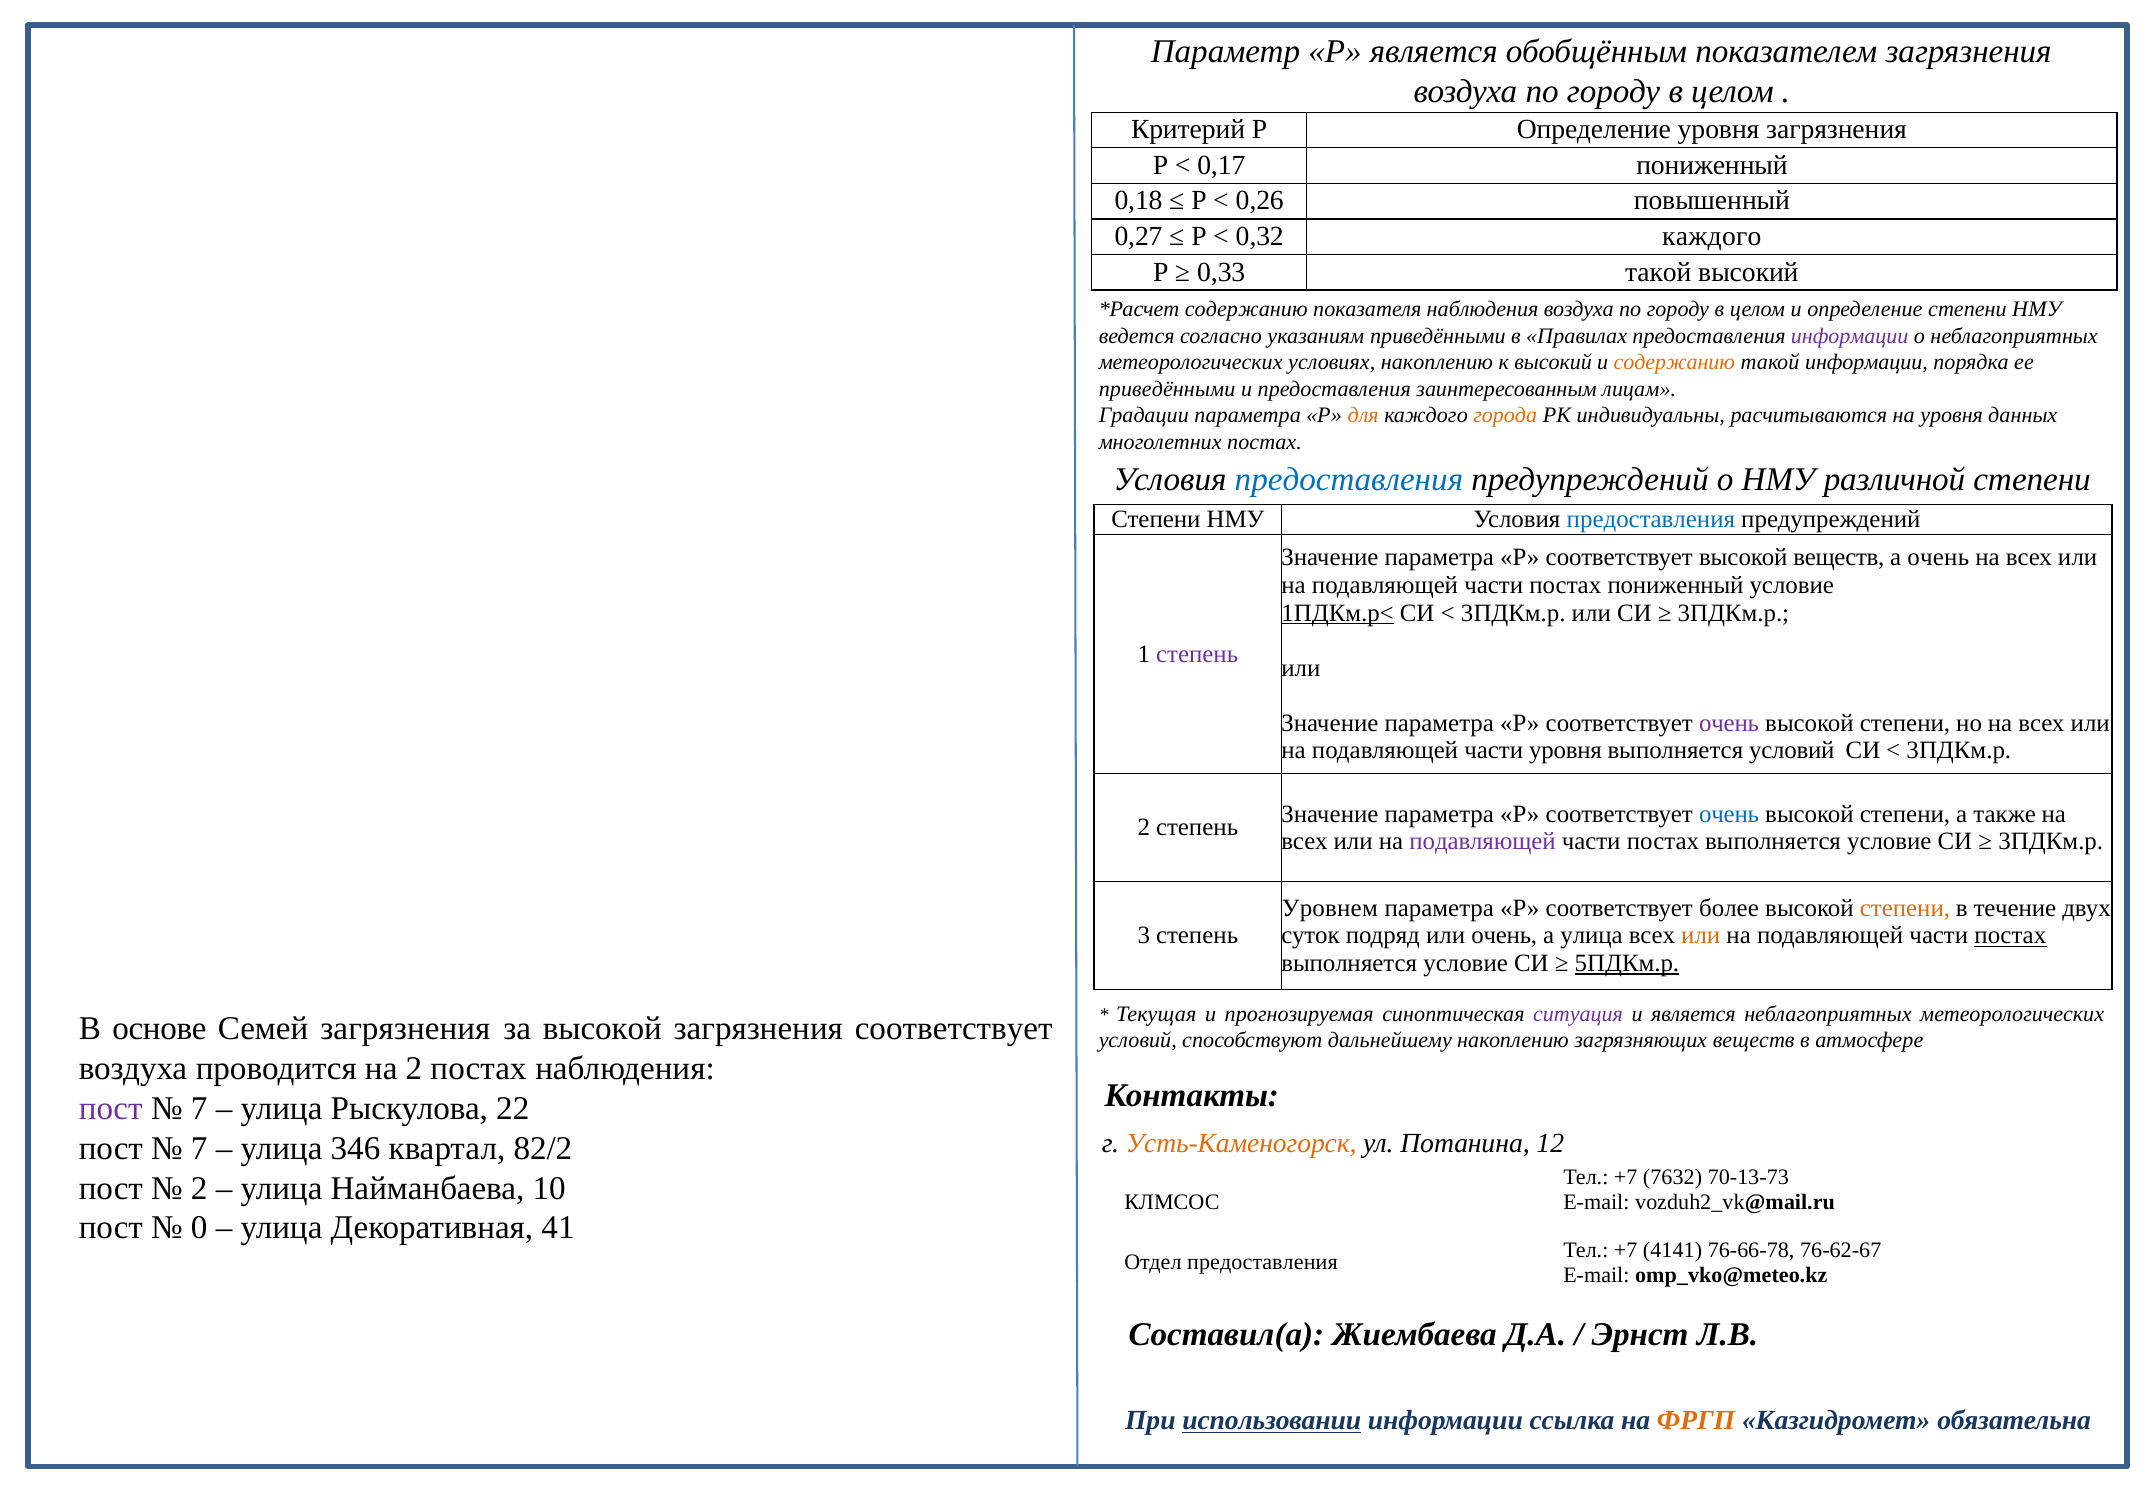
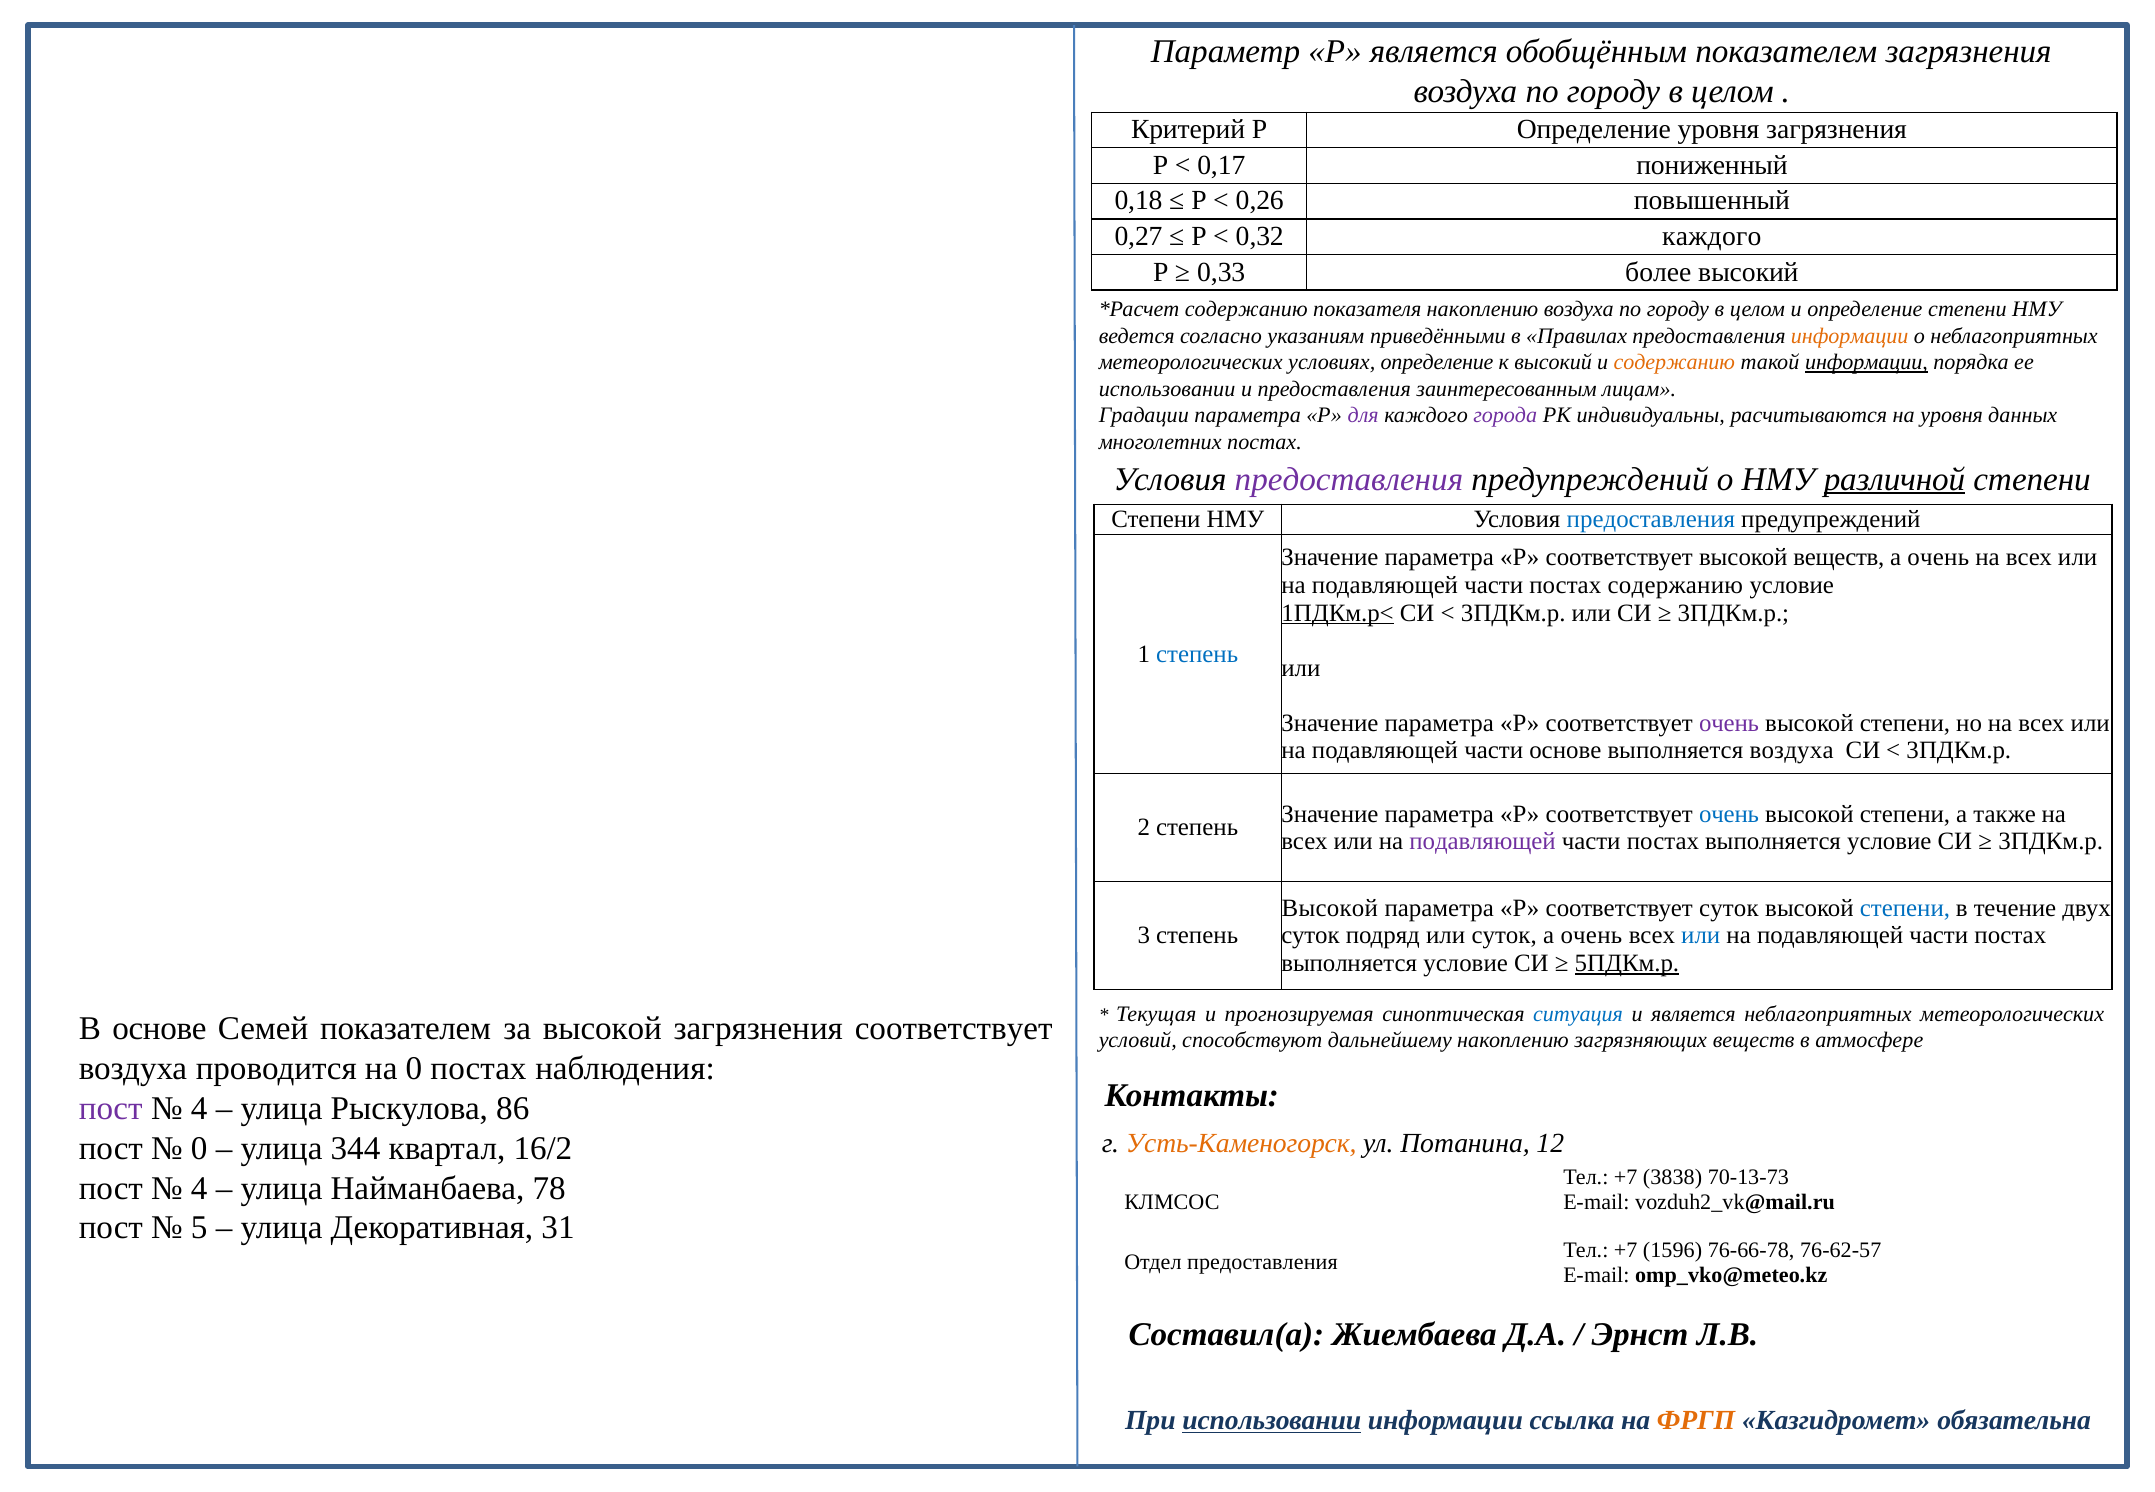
0,33 такой: такой -> более (1658, 272)
показателя наблюдения: наблюдения -> накоплению (1483, 309)
информации colour: purple -> orange (1850, 336)
условиях накоплению: накоплению -> определение (1437, 362)
информации underline: none -> present (1866, 362)
приведёнными: приведёнными -> использовании (1167, 389)
для colour: orange -> purple (1363, 415)
города colour: orange -> purple (1505, 415)
предоставления colour: blue -> purple (1349, 479)
различной underline: none -> present (1894, 479)
постах пониженный: пониженный -> содержанию (1675, 585)
степень colour: purple -> blue (1197, 654)
части уровня: уровня -> основе (1565, 751)
выполняется условий: условий -> воздуха (1792, 751)
Уровнем: Уровнем -> Высокой (1330, 908)
соответствует более: более -> суток (1729, 908)
степени colour: orange -> blue (1905, 908)
или очень: очень -> суток (1504, 935)
улица: улица -> очень (1591, 935)
или colour: orange -> blue (1701, 935)
постах underline: present -> none (2010, 935)
ситуация colour: purple -> blue (1578, 1014)
Семей загрязнения: загрязнения -> показателем (406, 1029)
на 2: 2 -> 0 (414, 1069)
7: 7 -> 4 (199, 1108)
22: 22 -> 86 (513, 1108)
7: 7 -> 0 (199, 1148)
346: 346 -> 344 (356, 1148)
82/2: 82/2 -> 16/2 (543, 1148)
7632: 7632 -> 3838 (1673, 1177)
2: 2 -> 4 (199, 1188)
10: 10 -> 78 (549, 1188)
0: 0 -> 5 (199, 1228)
41: 41 -> 31 (558, 1228)
4141: 4141 -> 1596 (1673, 1250)
76-62-67: 76-62-67 -> 76-62-57 (1841, 1250)
